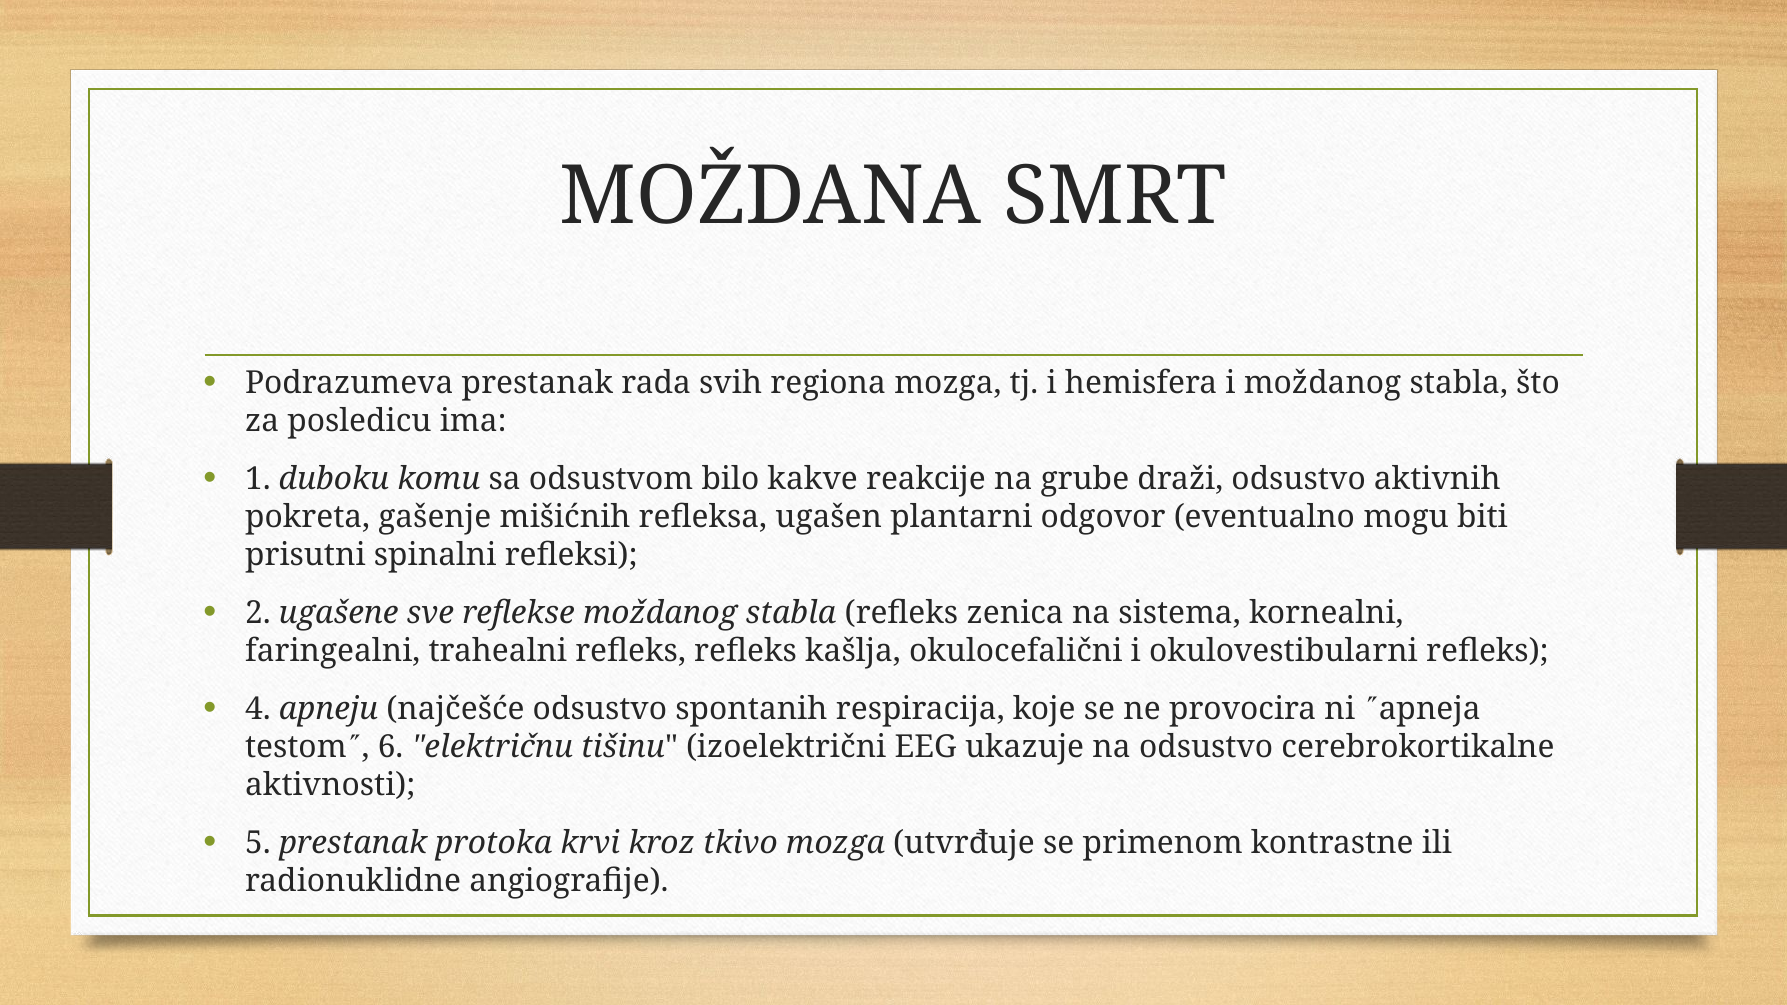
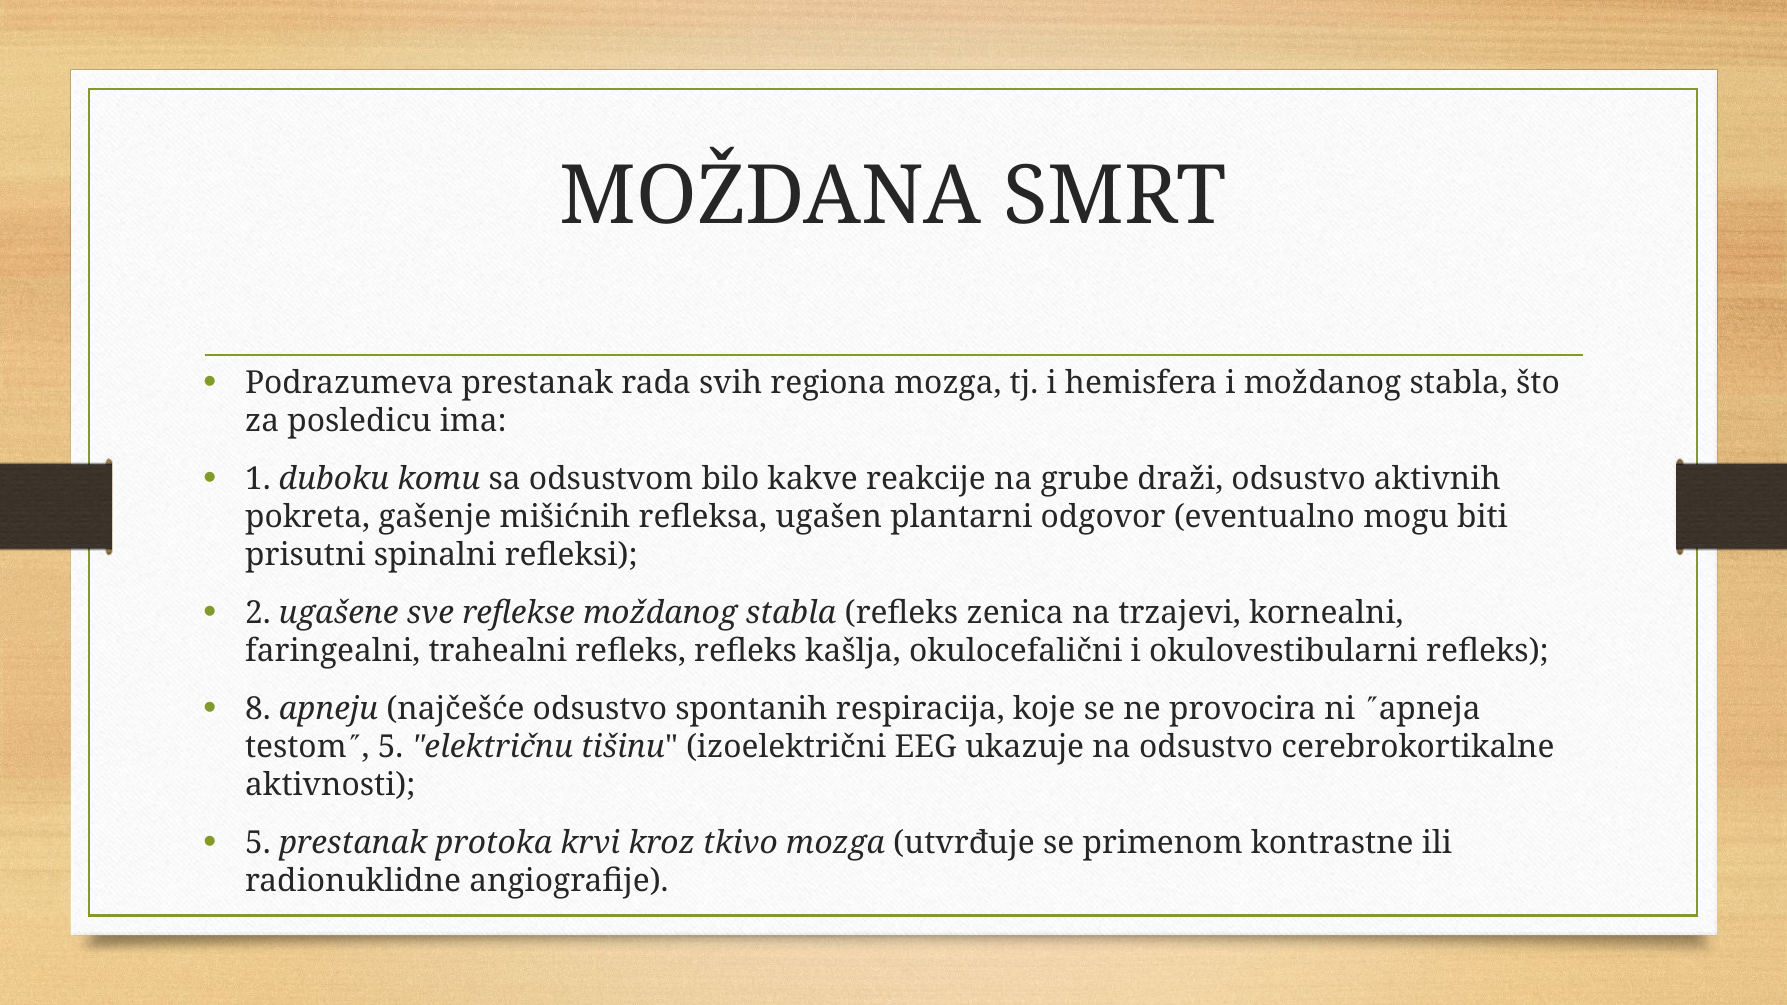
sistema: sistema -> trzajevi (1180, 613)
4: 4 -> 8 (258, 709)
testom 6: 6 -> 5 (391, 747)
